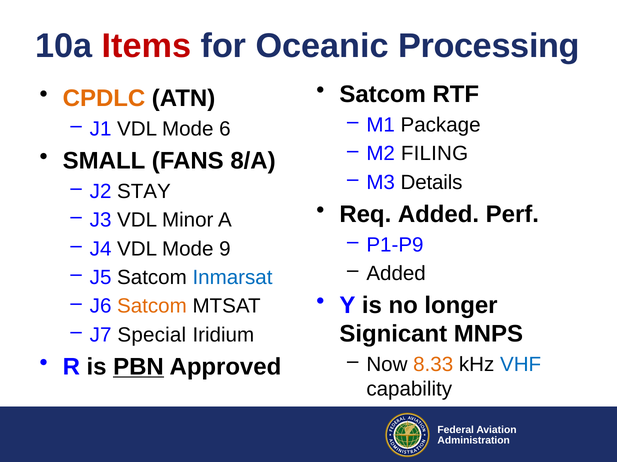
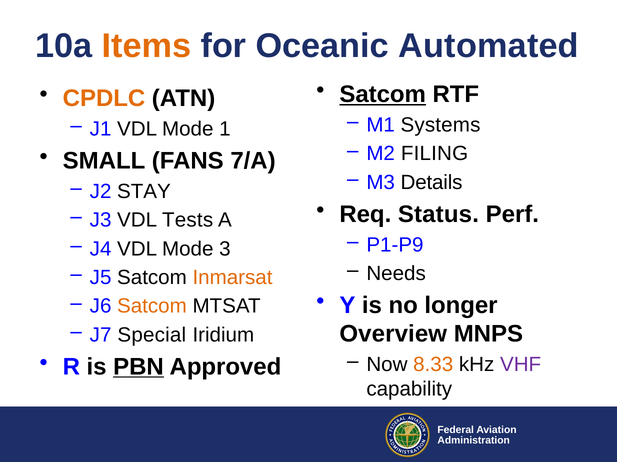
Items colour: red -> orange (146, 46)
Processing: Processing -> Automated (489, 46)
Satcom underline: none -> present (383, 95)
Package: Package -> Systems (440, 125)
6: 6 -> 1 (225, 129)
8/A: 8/A -> 7/A (253, 161)
Req Added: Added -> Status (438, 215)
Minor: Minor -> Tests (188, 220)
9: 9 -> 3 (225, 249)
Added: Added -> Needs (396, 274)
Inmarsat colour: blue -> orange (232, 278)
Signicant: Signicant -> Overview (393, 335)
VHF colour: blue -> purple (521, 365)
